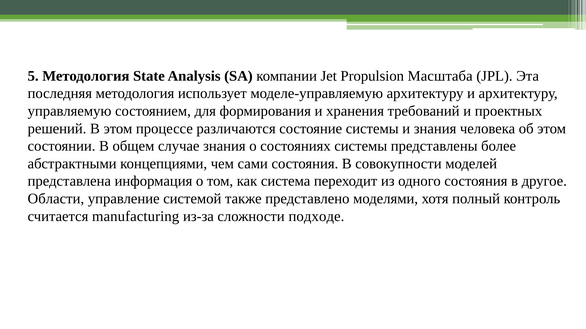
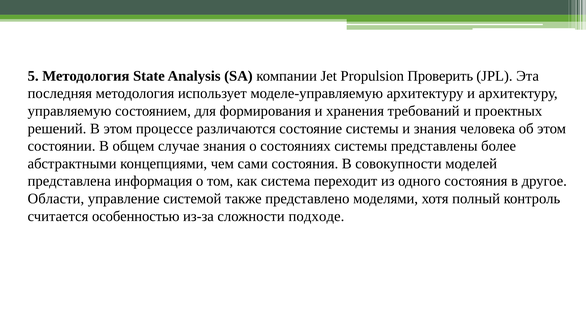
Масштаба: Масштаба -> Проверить (440, 76)
manufacturing: manufacturing -> особенностью (136, 217)
